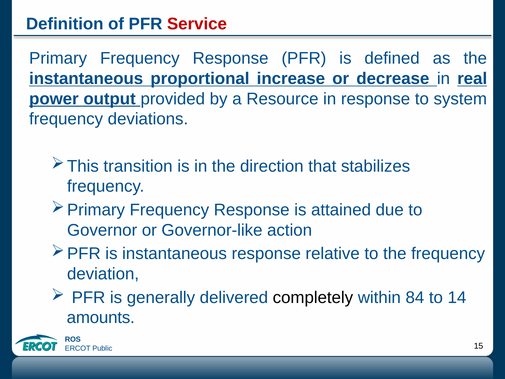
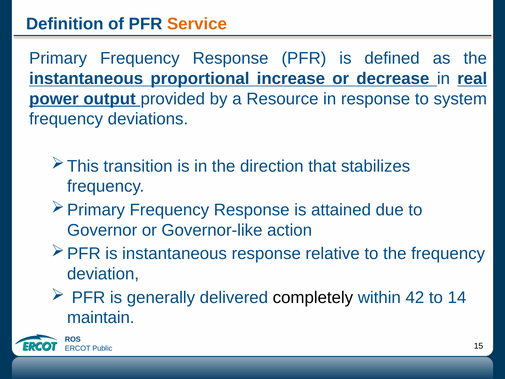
Service colour: red -> orange (197, 24)
84: 84 -> 42 (415, 297)
amounts: amounts -> maintain (101, 318)
